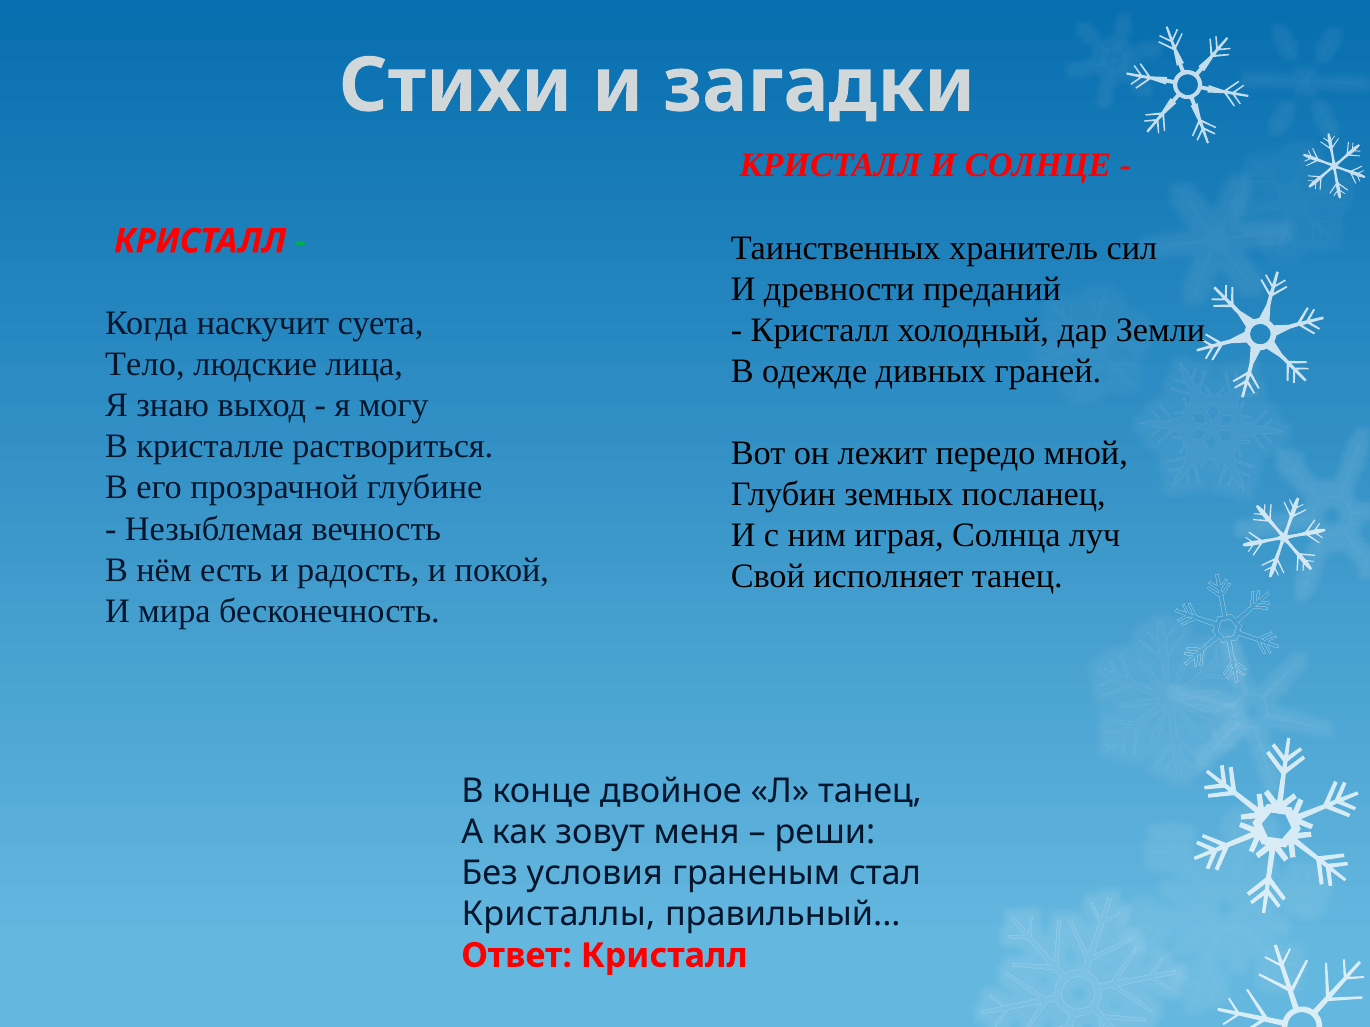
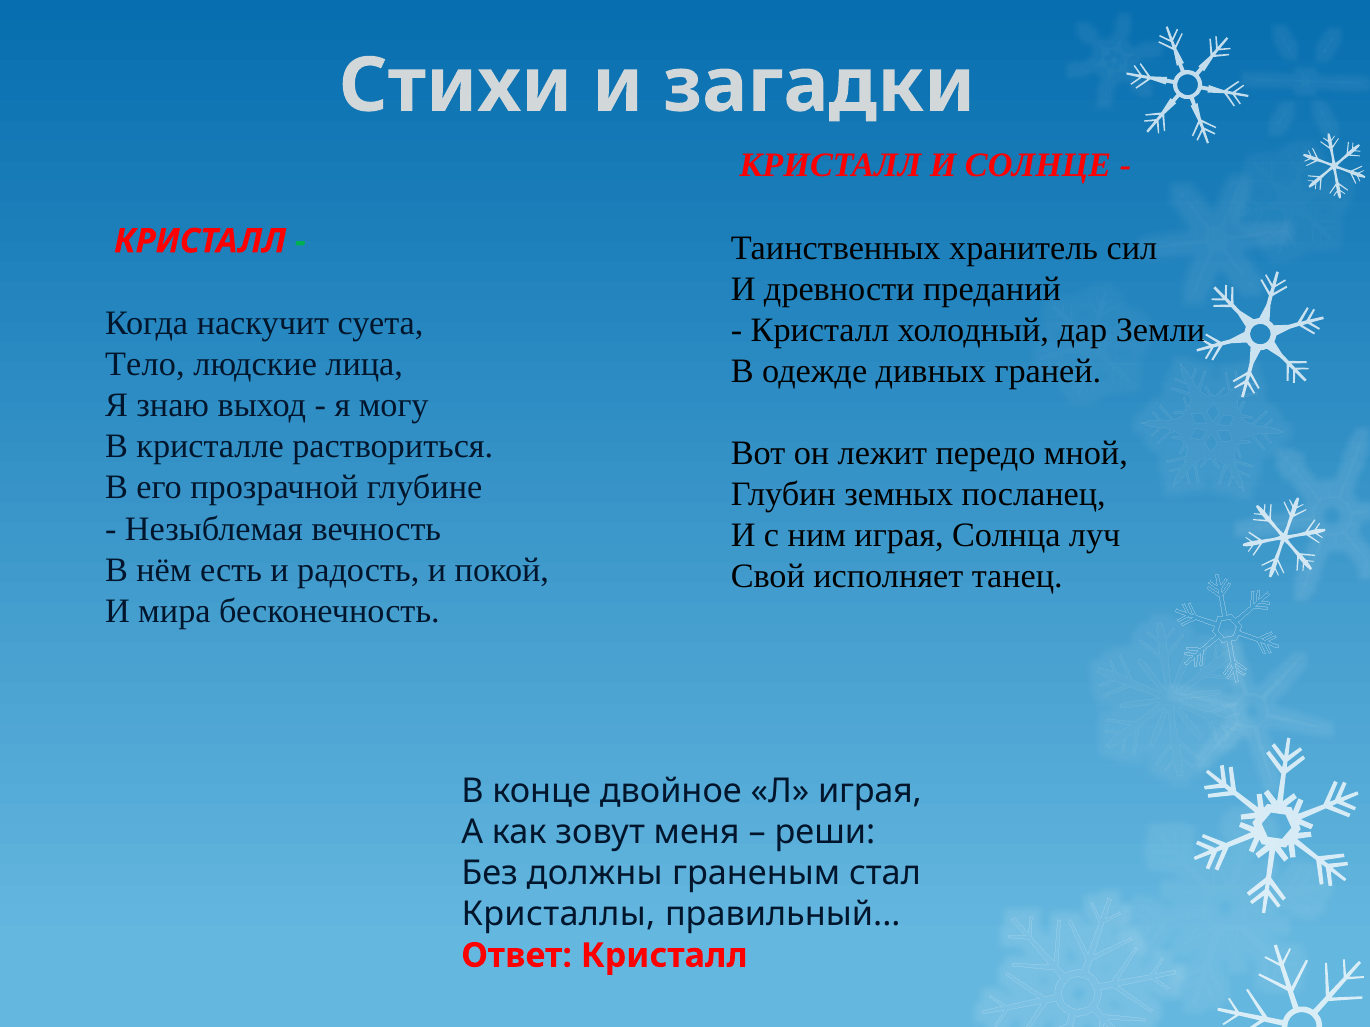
Л танец: танец -> играя (870, 792)
условия: условия -> должны (595, 874)
